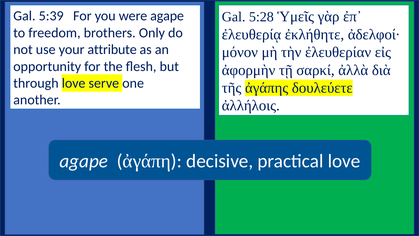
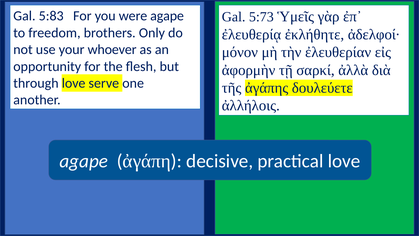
5:39: 5:39 -> 5:83 (51, 16)
5:28: 5:28 -> 5:73 (261, 17)
attribute: attribute -> whoever (112, 50)
